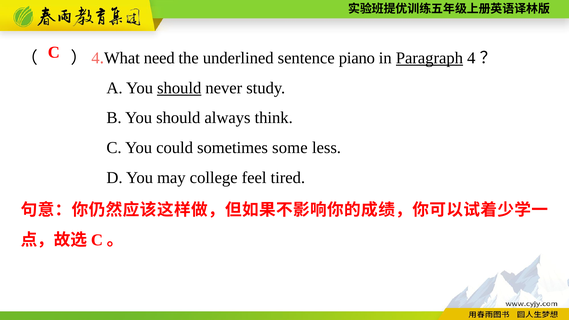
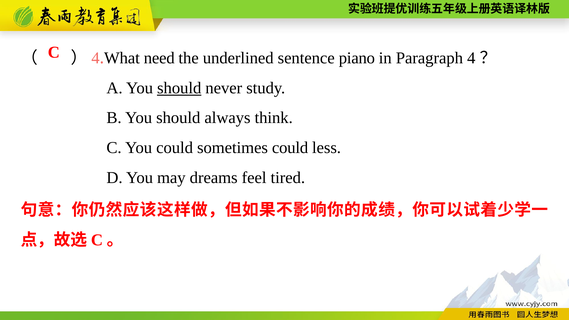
Paragraph underline: present -> none (429, 58)
sometimes some: some -> could (290, 148)
college: college -> dreams (214, 178)
